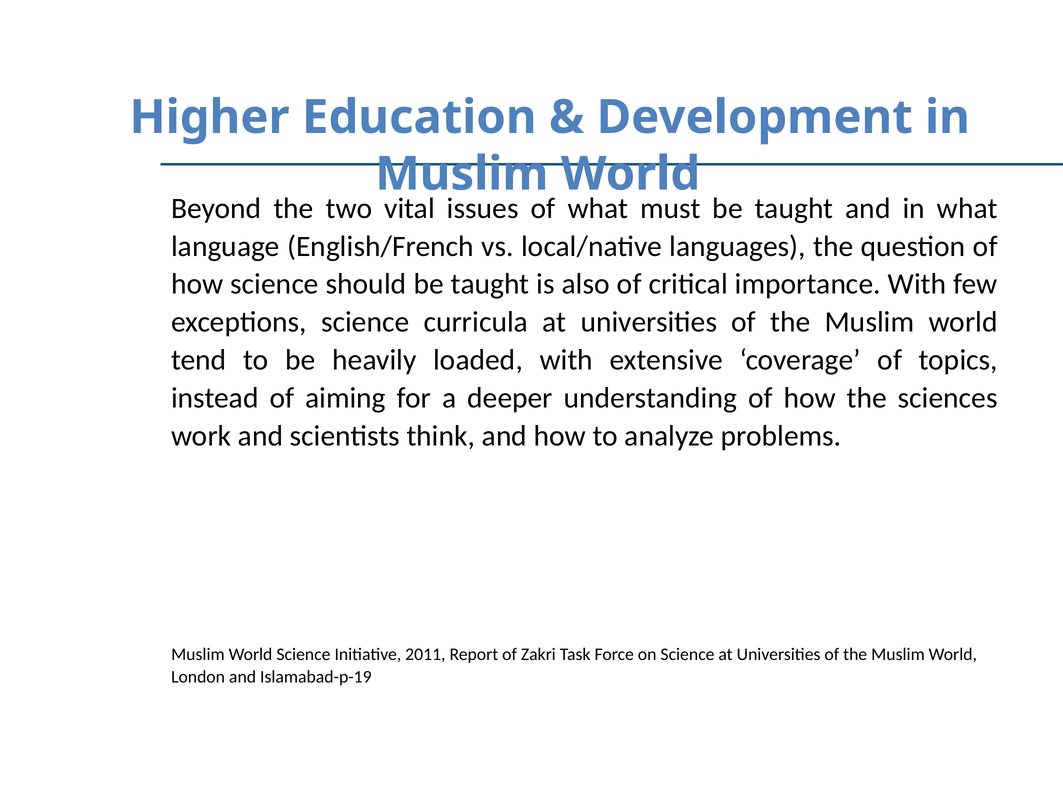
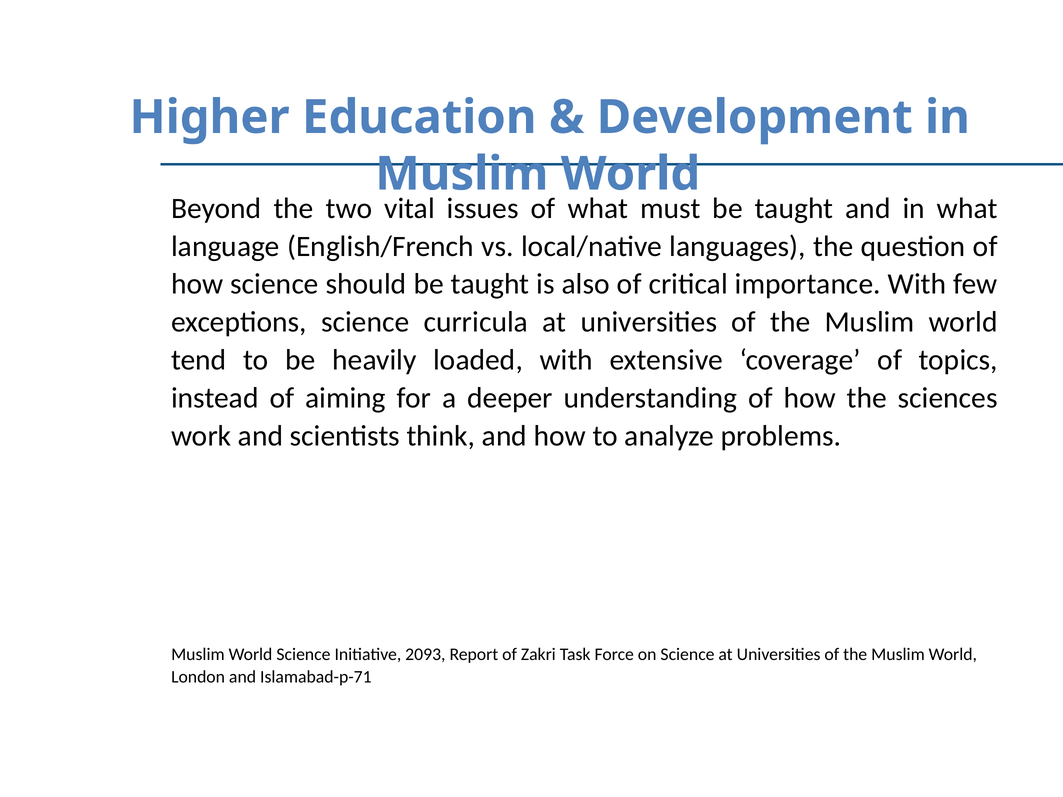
2011: 2011 -> 2093 (425, 654)
Islamabad-p-19: Islamabad-p-19 -> Islamabad-p-71 (316, 677)
